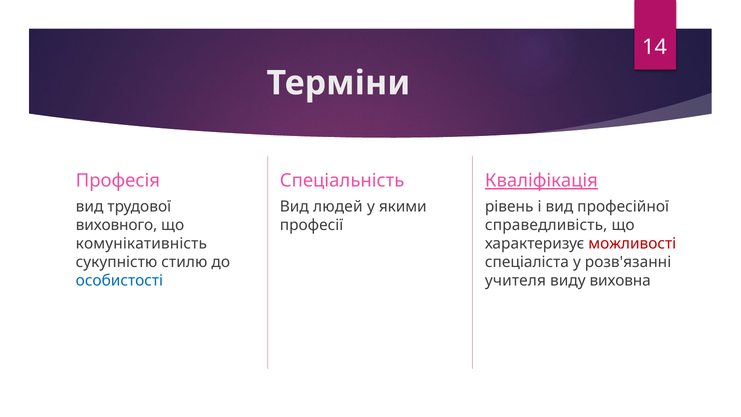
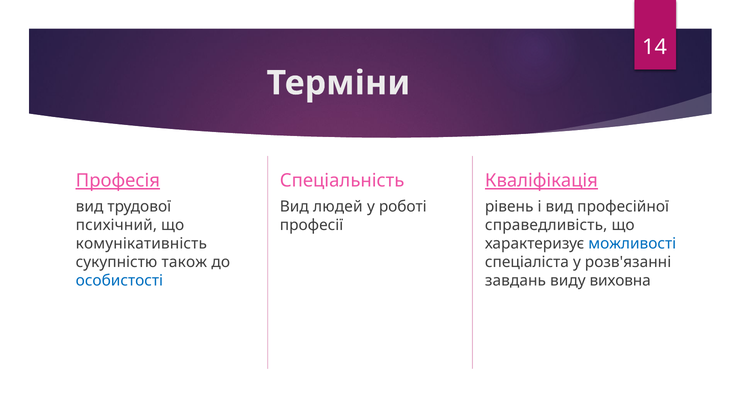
Професія underline: none -> present (118, 181)
якими: якими -> роботі (403, 206)
виховного: виховного -> психічний (116, 225)
можливості colour: red -> blue (632, 244)
стилю: стилю -> також (184, 262)
учителя: учителя -> завдань (515, 281)
